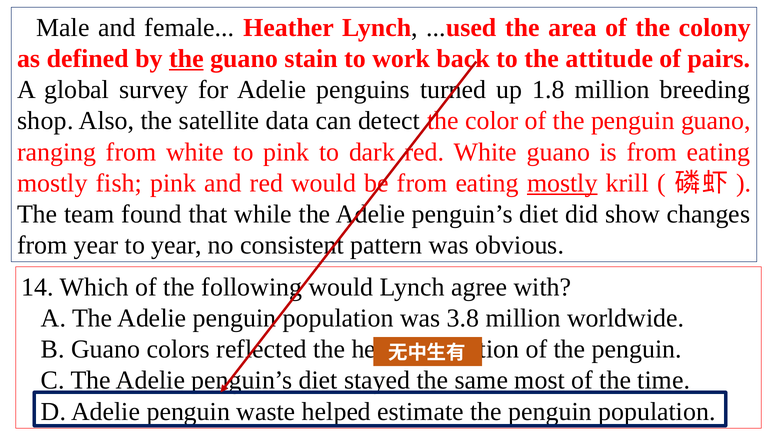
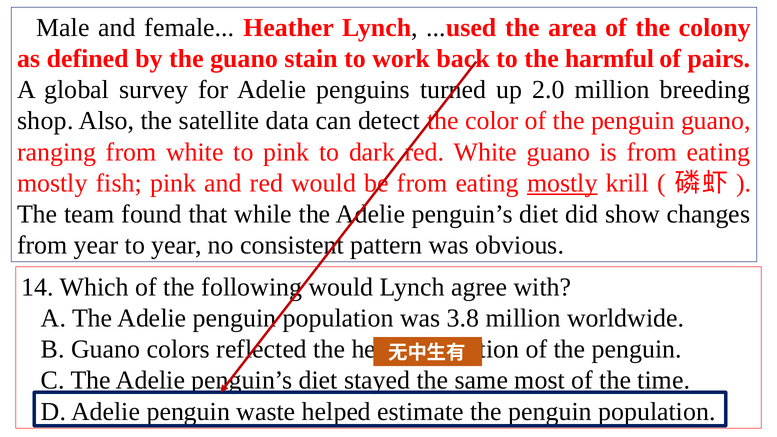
the underline: present -> none (186, 59)
attitude: attitude -> harmful (609, 59)
1.8: 1.8 -> 2.0 (548, 90)
